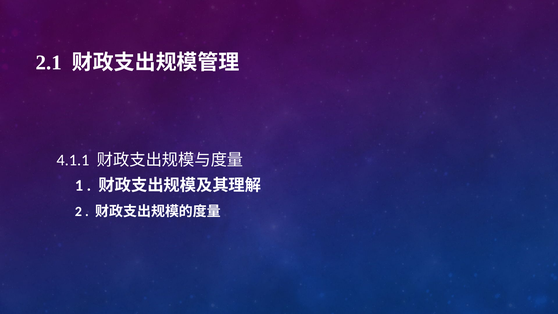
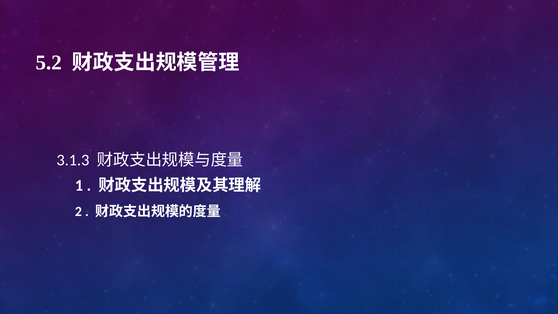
2.1: 2.1 -> 5.2 (49, 63)
4.1.1: 4.1.1 -> 3.1.3 (73, 160)
